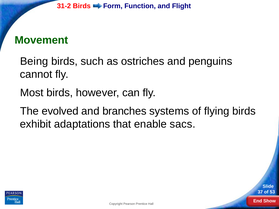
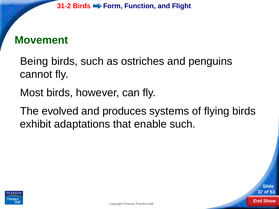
branches: branches -> produces (124, 111)
enable sacs: sacs -> such (183, 124)
